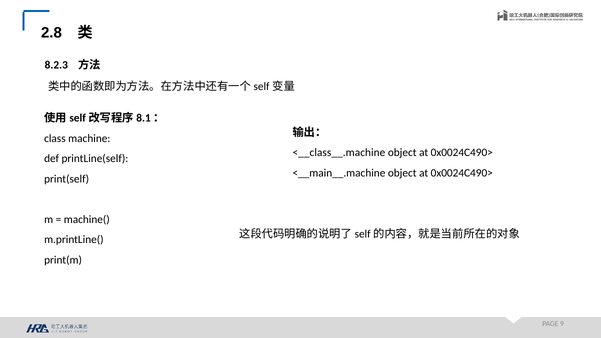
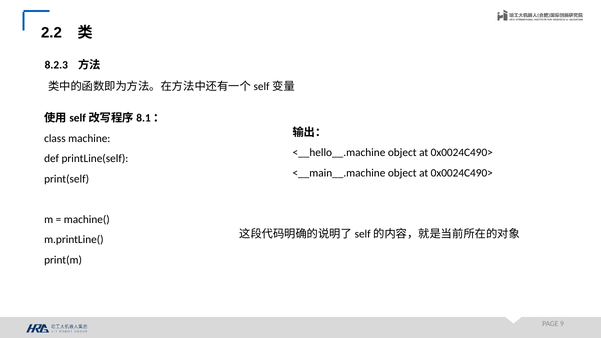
2.8: 2.8 -> 2.2 (51, 33)
<__class__.machine: <__class__.machine -> <__hello__.machine (339, 153)
